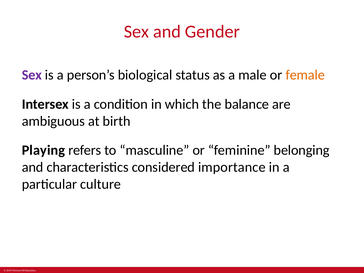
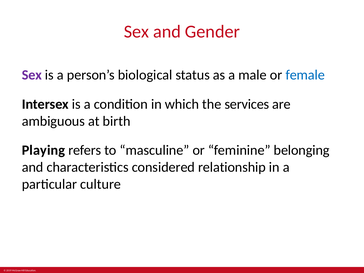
female colour: orange -> blue (305, 75)
balance: balance -> services (247, 104)
importance: importance -> relationship (232, 167)
